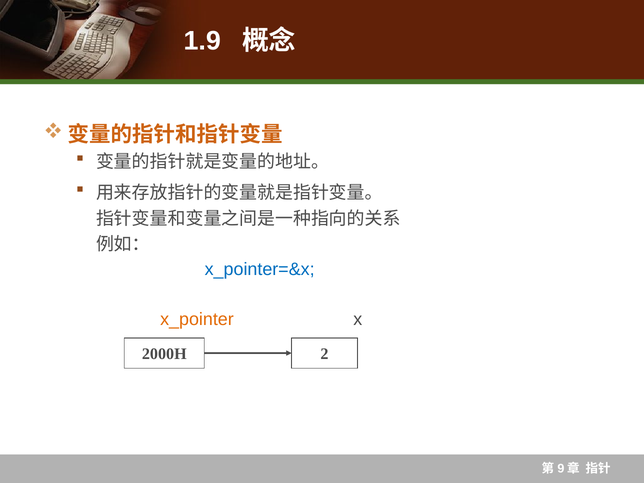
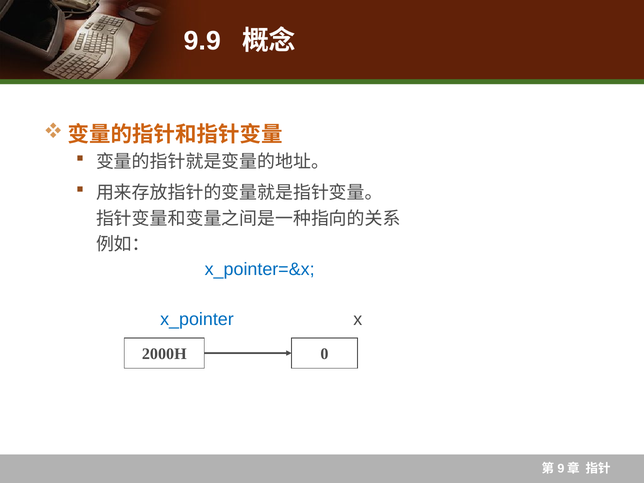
1.9: 1.9 -> 9.9 (202, 41)
x_pointer colour: orange -> blue (197, 320)
2: 2 -> 0 (325, 354)
